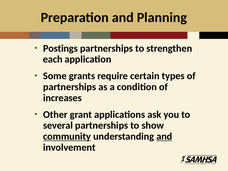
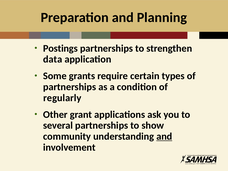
each: each -> data (53, 59)
increases: increases -> regularly (62, 98)
community underline: present -> none (67, 136)
